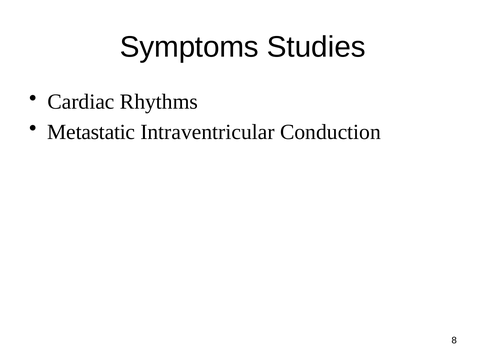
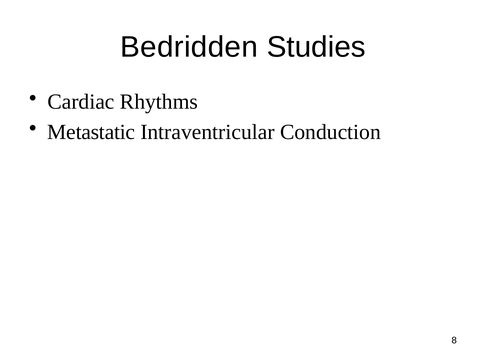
Symptoms: Symptoms -> Bedridden (189, 47)
